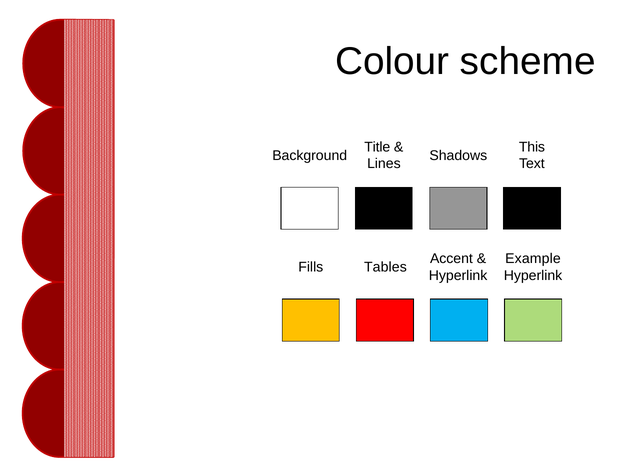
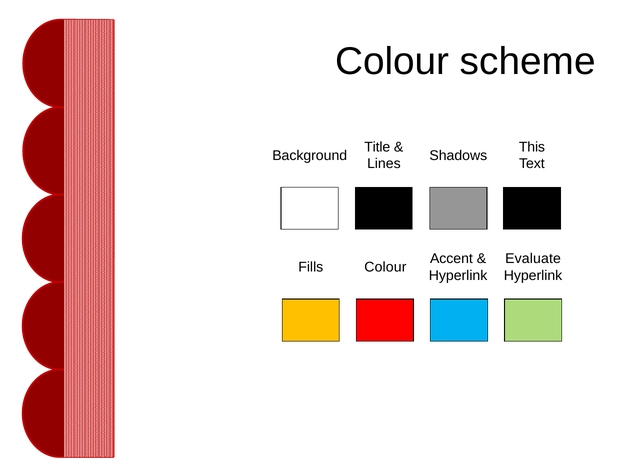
Example: Example -> Evaluate (533, 259)
Fills Tables: Tables -> Colour (385, 267)
